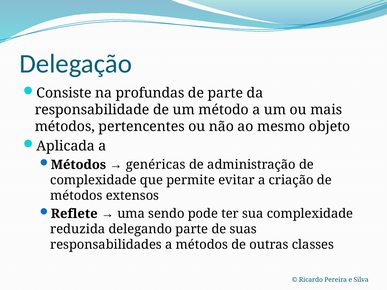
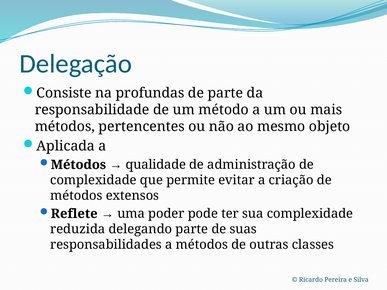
genéricas: genéricas -> qualidade (156, 165)
sendo: sendo -> poder (166, 214)
